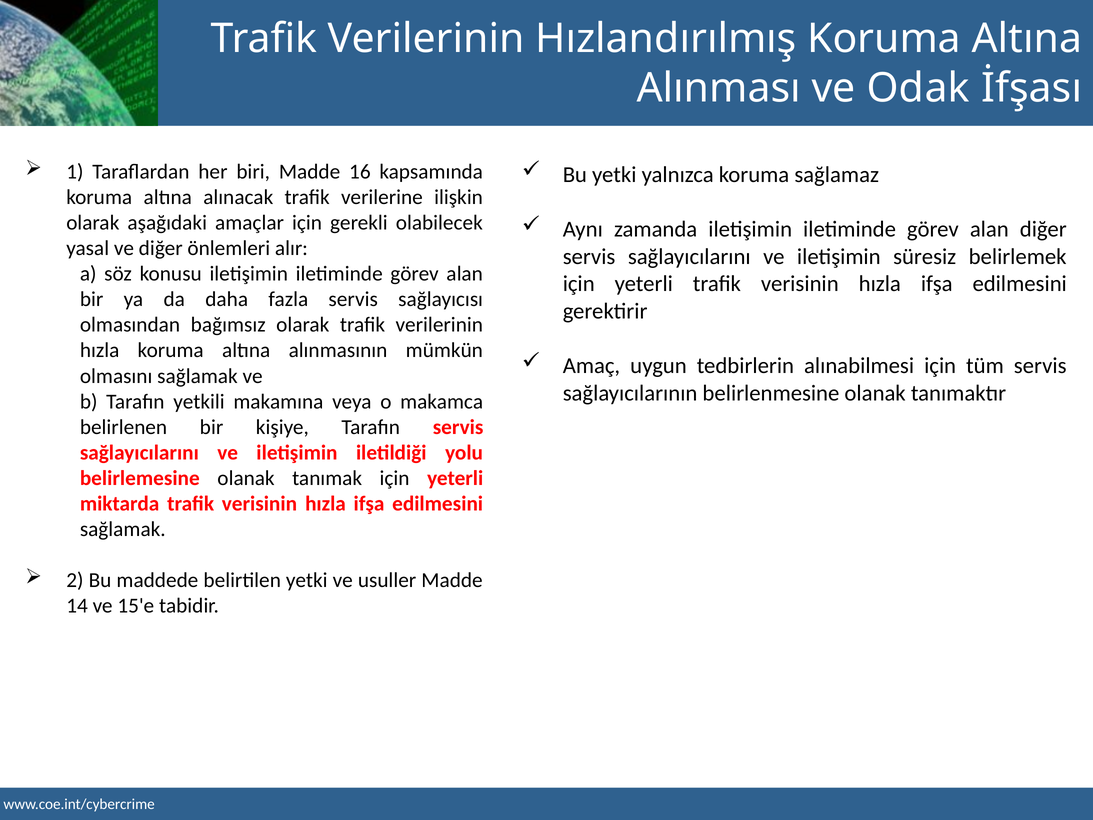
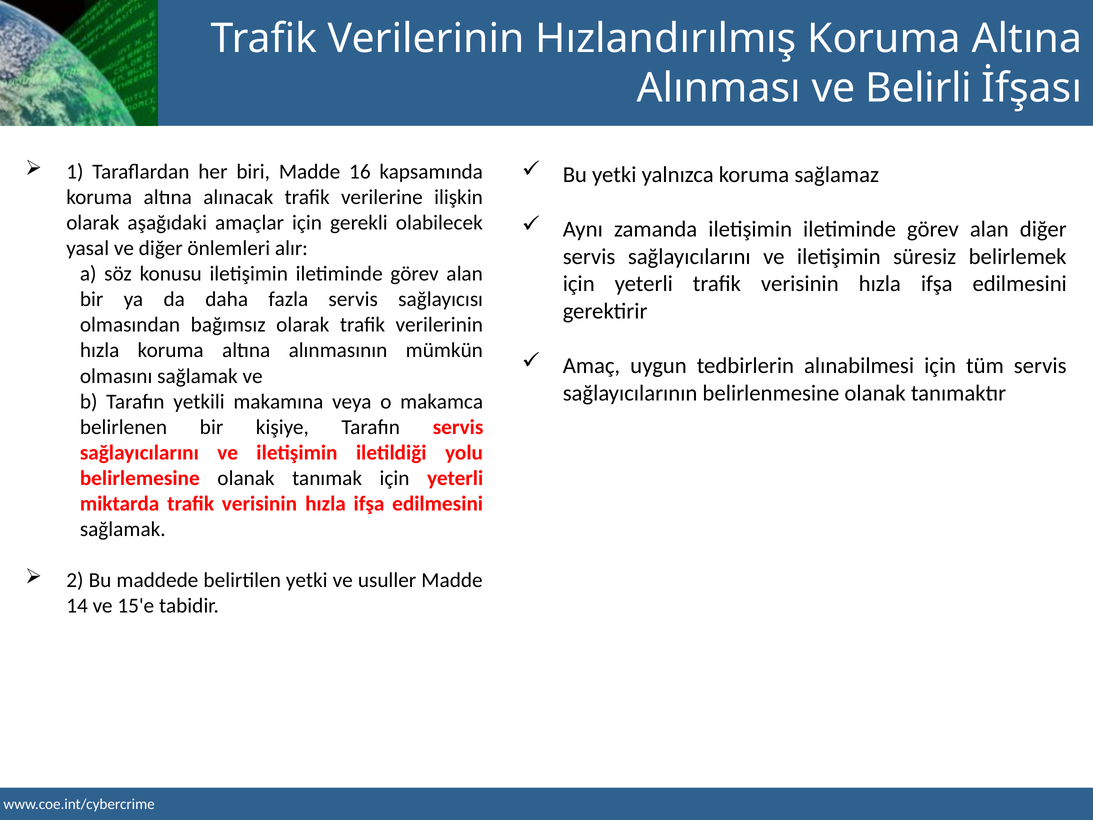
Odak: Odak -> Belirli (919, 88)
